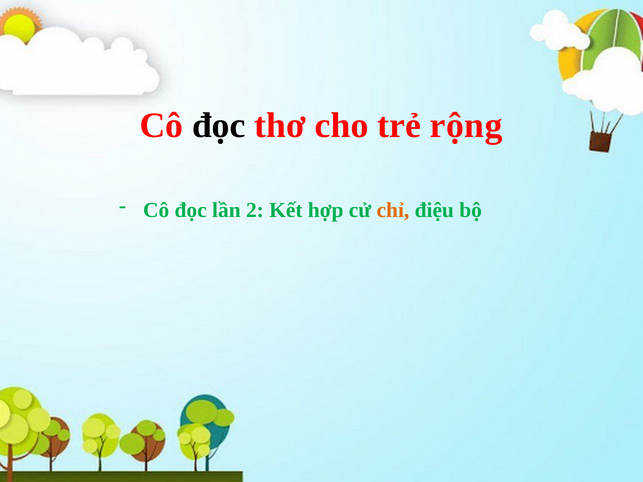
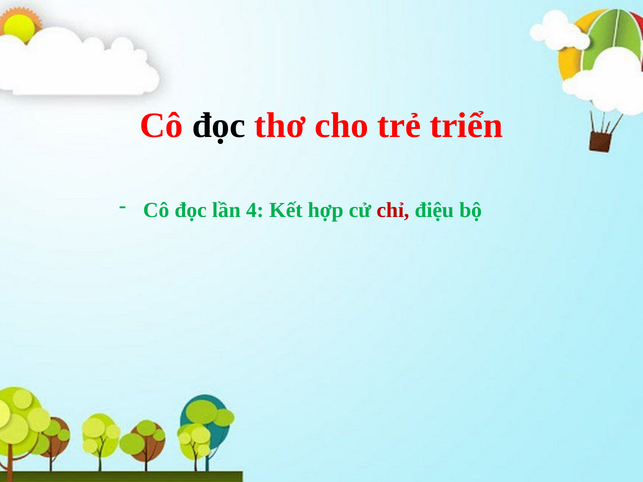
rộng: rộng -> triển (466, 125)
2: 2 -> 4 (255, 210)
chỉ colour: orange -> red (393, 210)
